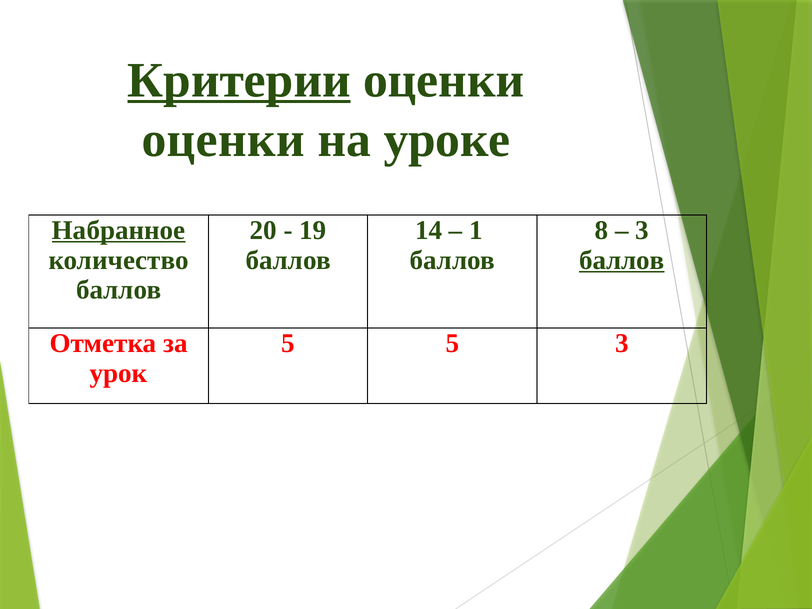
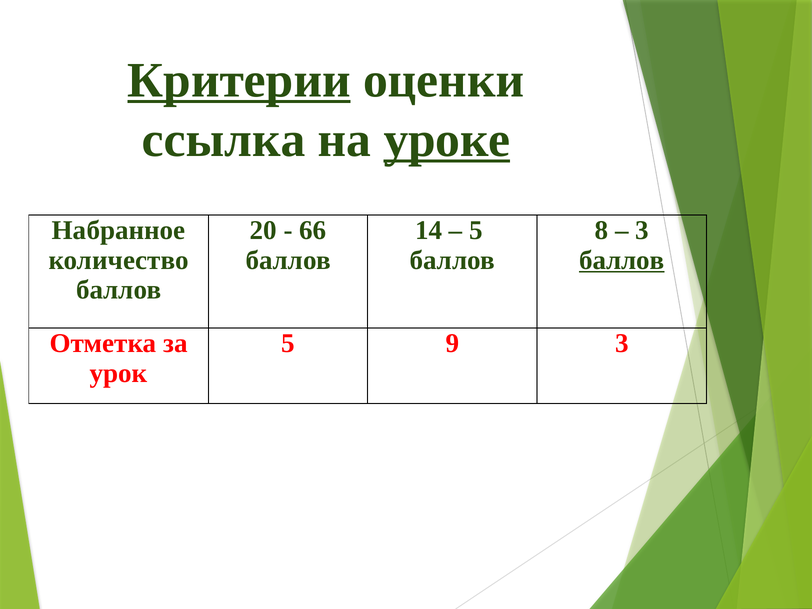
оценки: оценки -> ссылка (223, 140)
уроке underline: none -> present (447, 140)
Набранное underline: present -> none (119, 230)
19: 19 -> 66 (313, 230)
1: 1 -> 5 (476, 230)
5 5: 5 -> 9 (452, 343)
